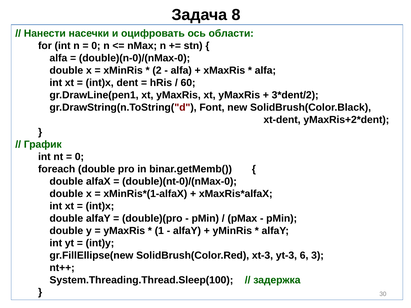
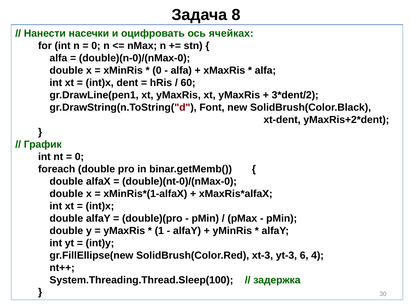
области: области -> ячейках (231, 34)
2: 2 -> 0 (157, 71)
3: 3 -> 4 (318, 256)
